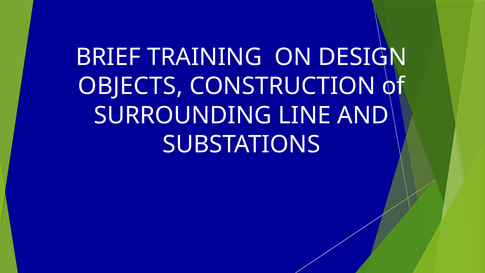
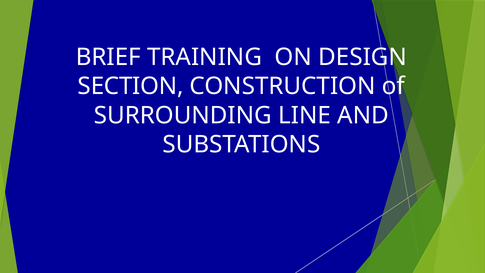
OBJECTS: OBJECTS -> SECTION (131, 86)
